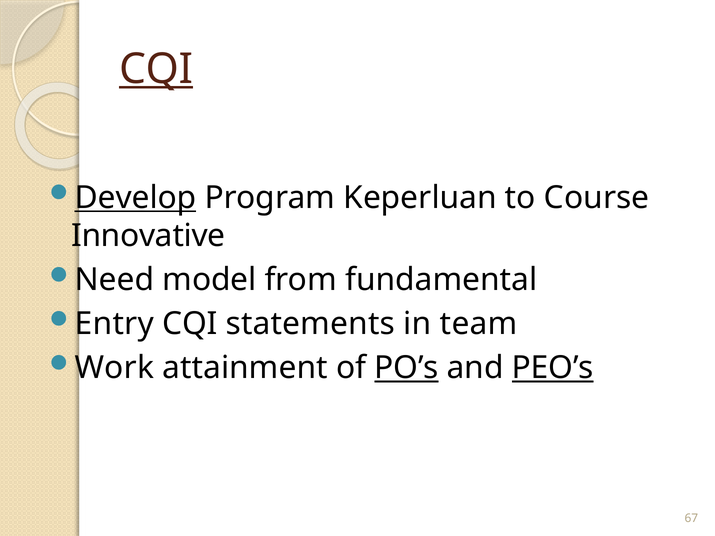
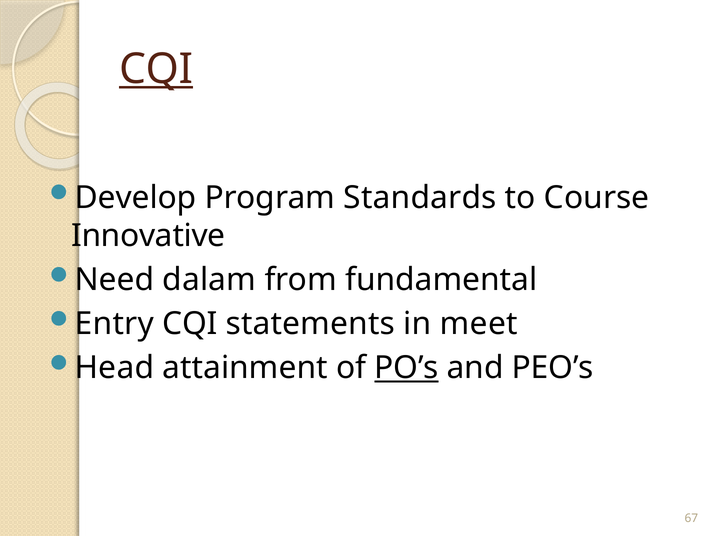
Develop underline: present -> none (136, 198)
Keperluan: Keperluan -> Standards (420, 198)
model: model -> dalam (209, 280)
team: team -> meet (479, 324)
Work: Work -> Head (114, 368)
PEO’s underline: present -> none (553, 368)
